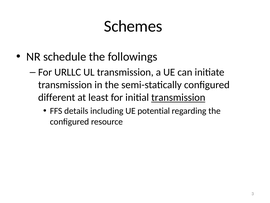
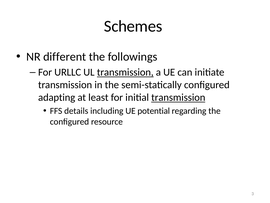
schedule: schedule -> different (65, 57)
transmission underline: none -> present (125, 72)
different: different -> adapting (57, 97)
